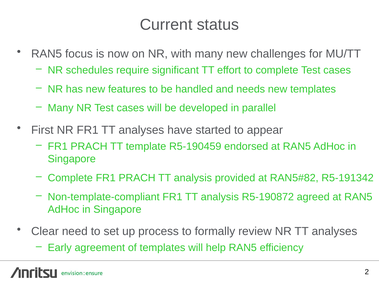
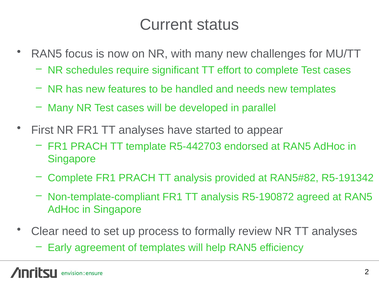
R5-190459: R5-190459 -> R5-442703 (195, 146)
